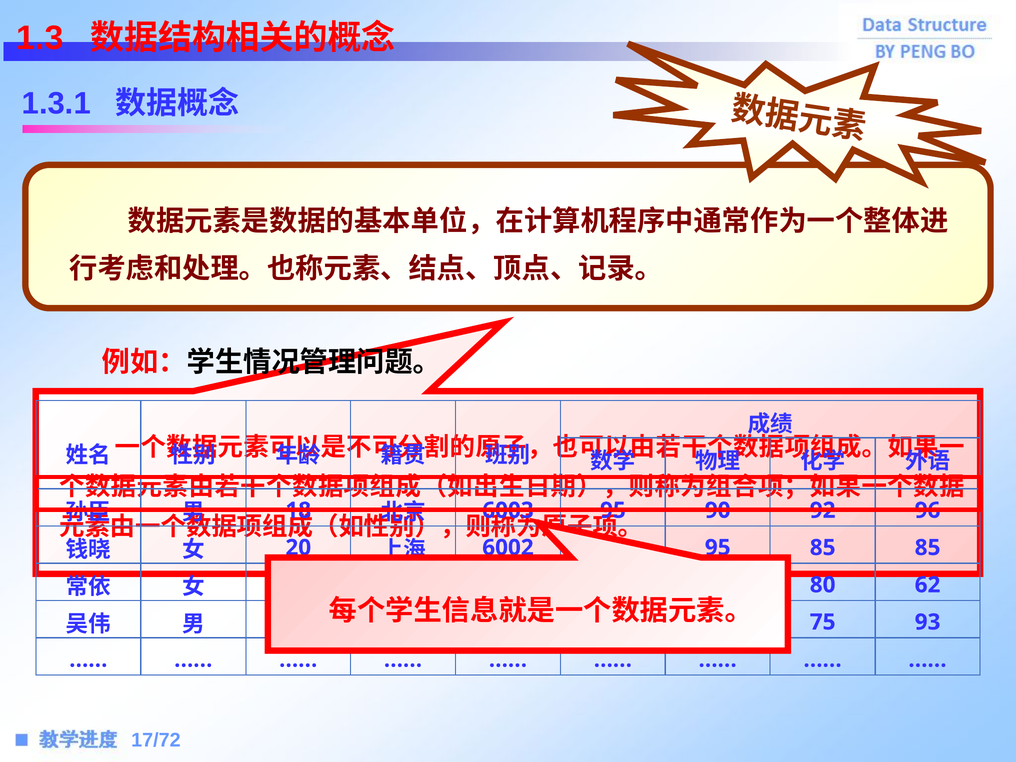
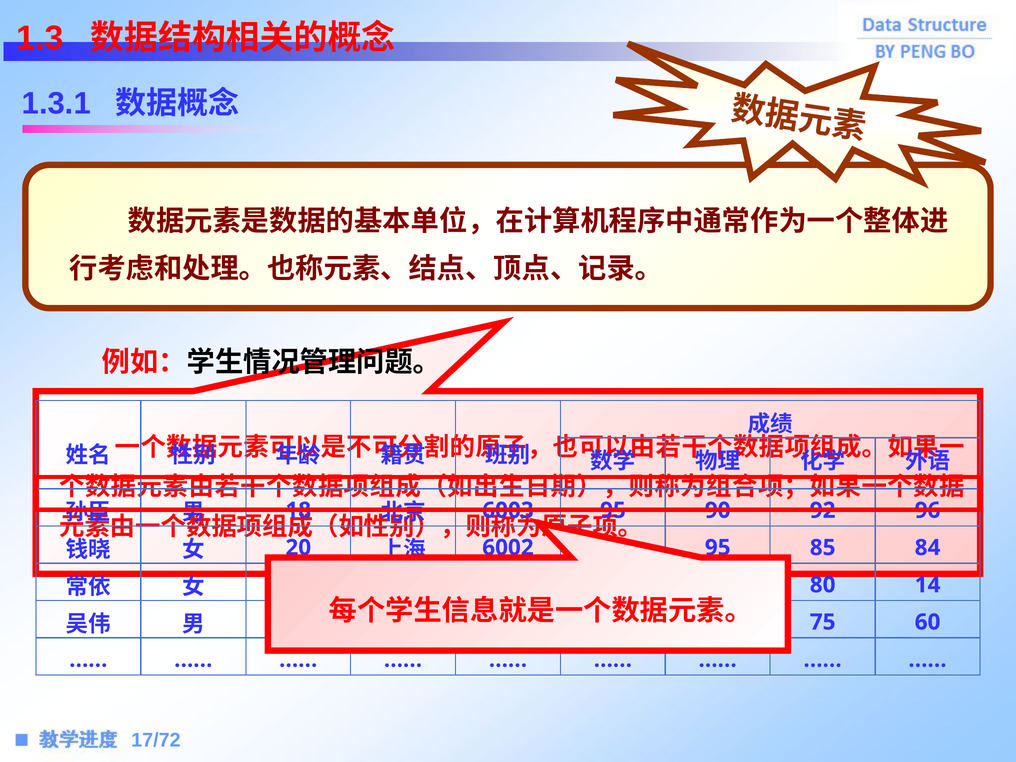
85: 85 -> 84 (928, 548)
62: 62 -> 14 (928, 585)
93: 93 -> 60 (928, 622)
